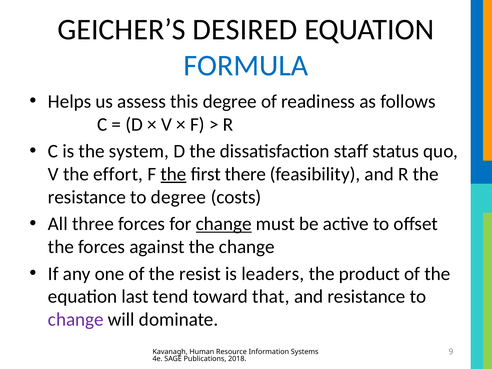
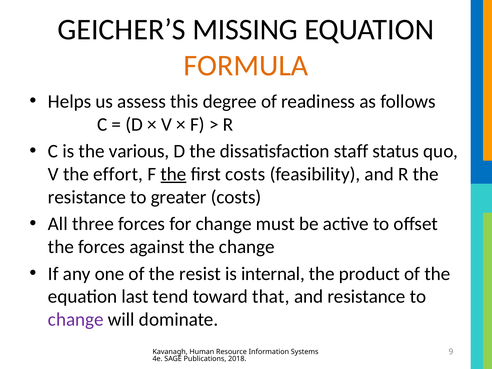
DESIRED: DESIRED -> MISSING (245, 30)
FORMULA colour: blue -> orange (246, 66)
system: system -> various (139, 151)
first there: there -> costs (245, 174)
to degree: degree -> greater (179, 197)
change underline: present -> none (224, 224)
leaders: leaders -> internal (273, 274)
